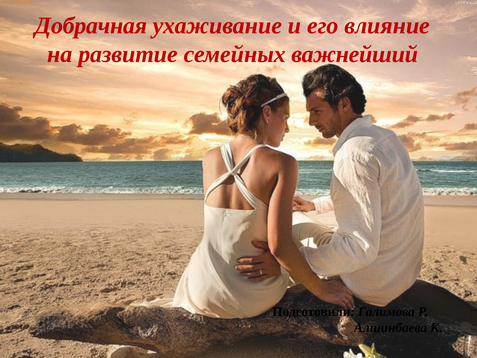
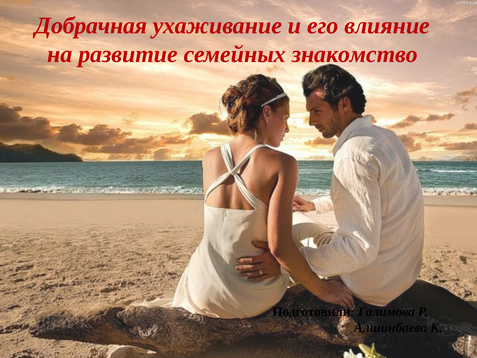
важнейший: важнейший -> знакомство (355, 54)
